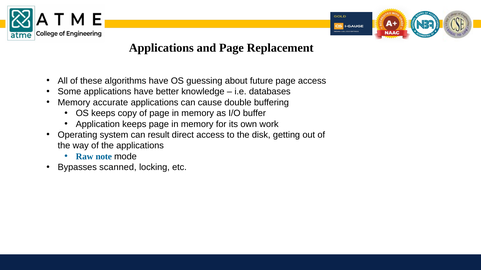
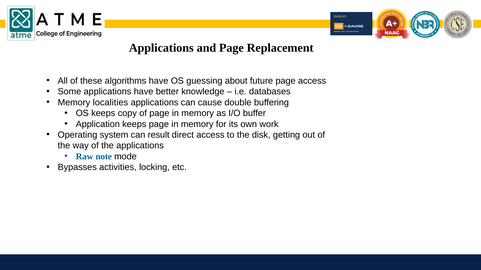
accurate: accurate -> localities (110, 103)
scanned: scanned -> activities (118, 168)
